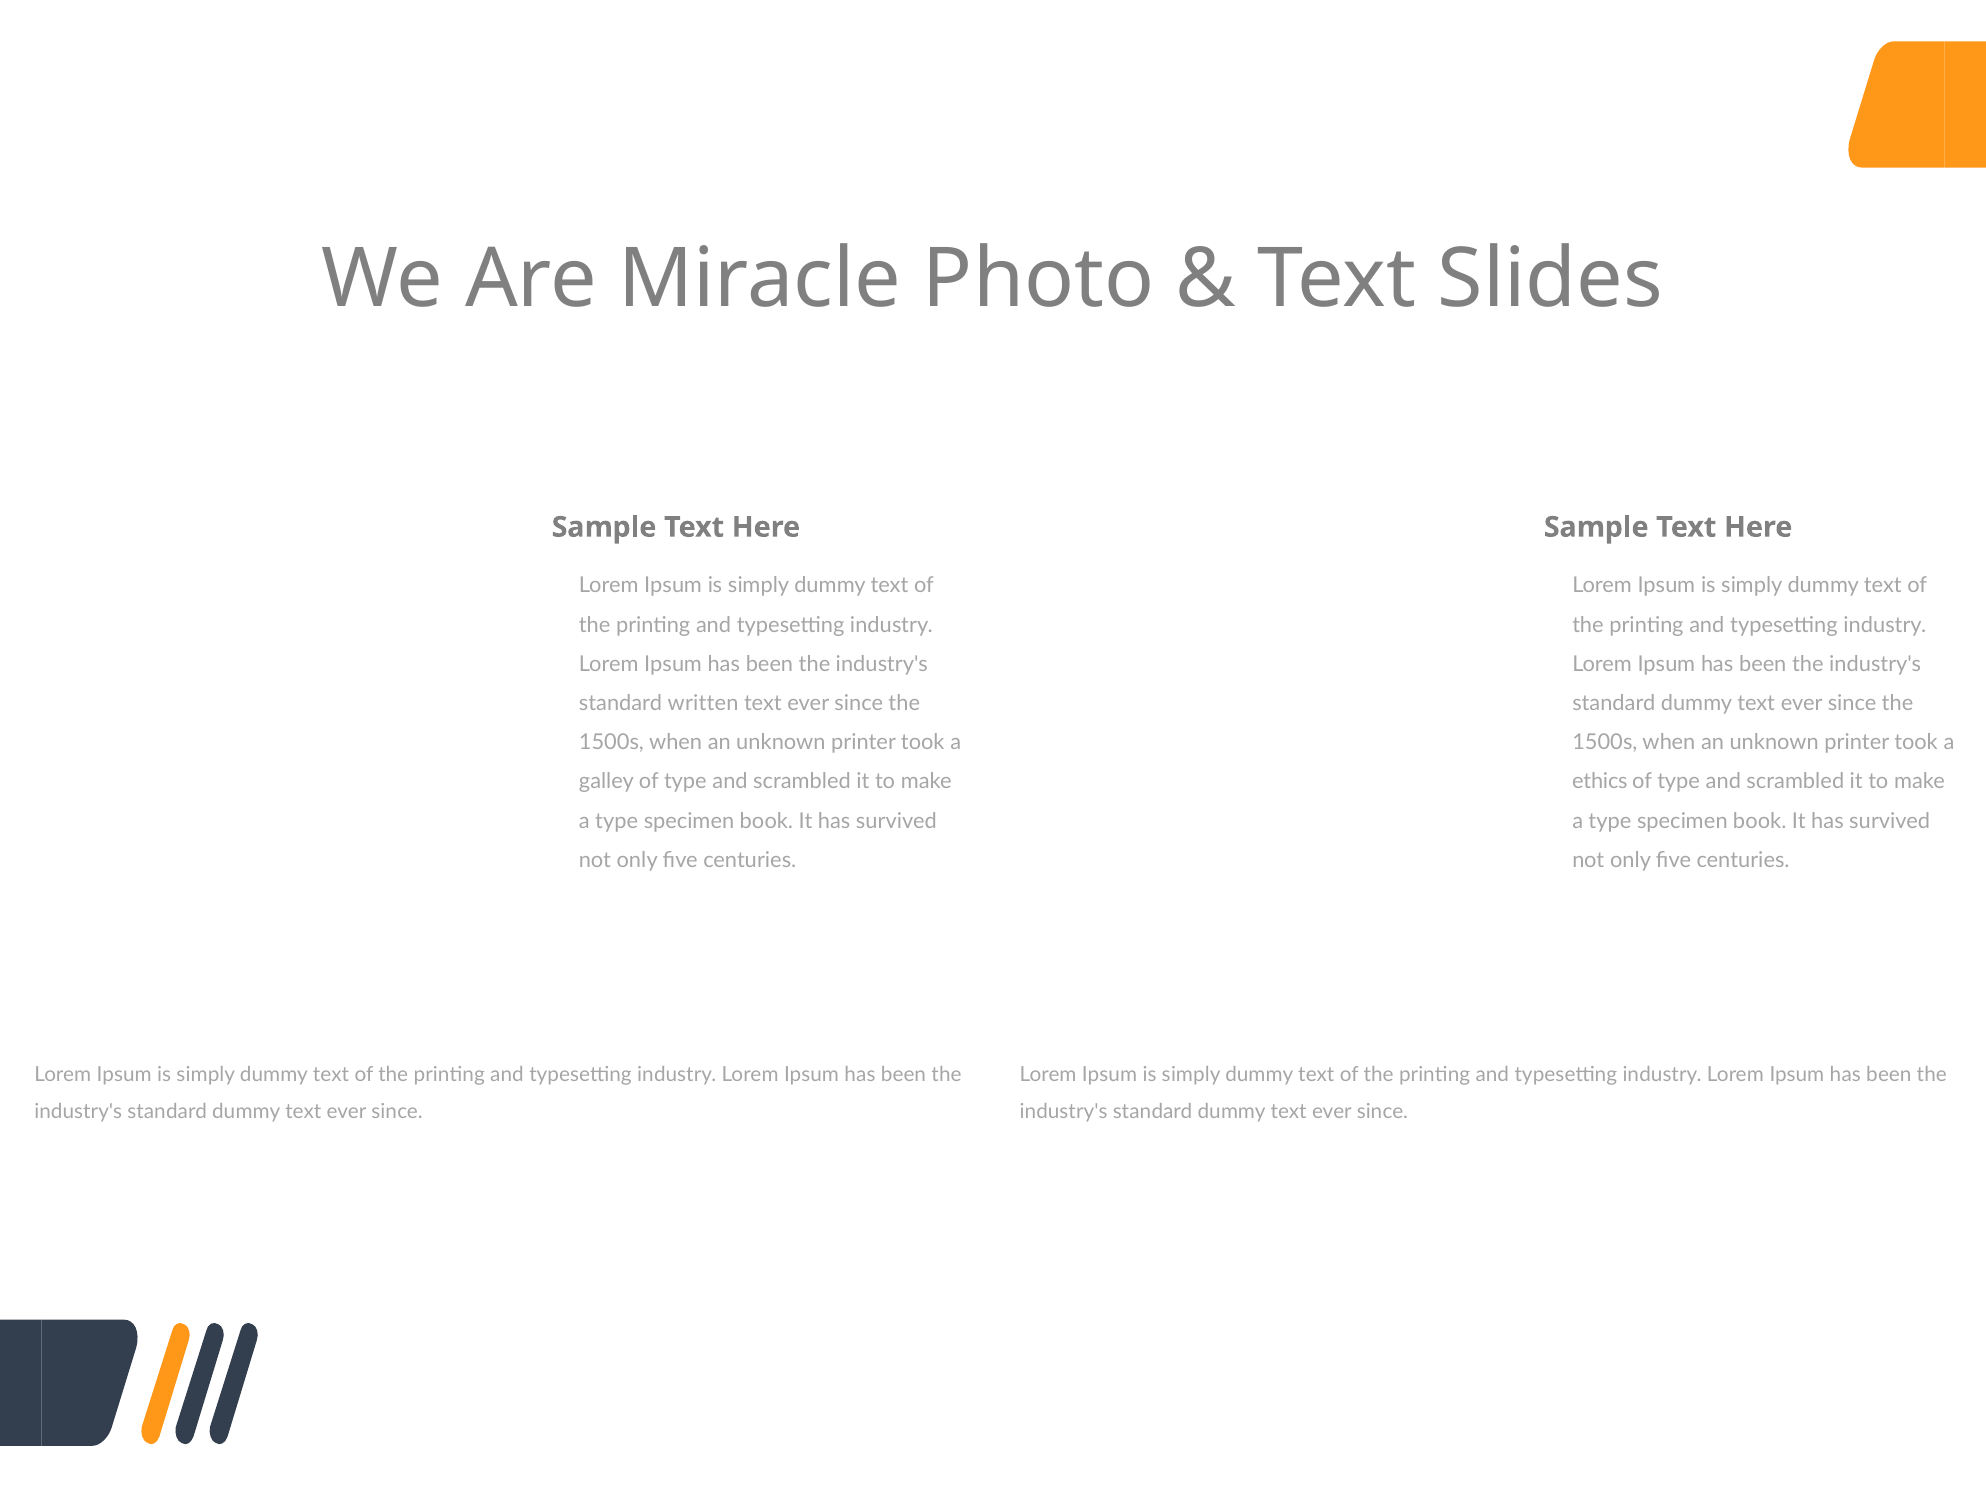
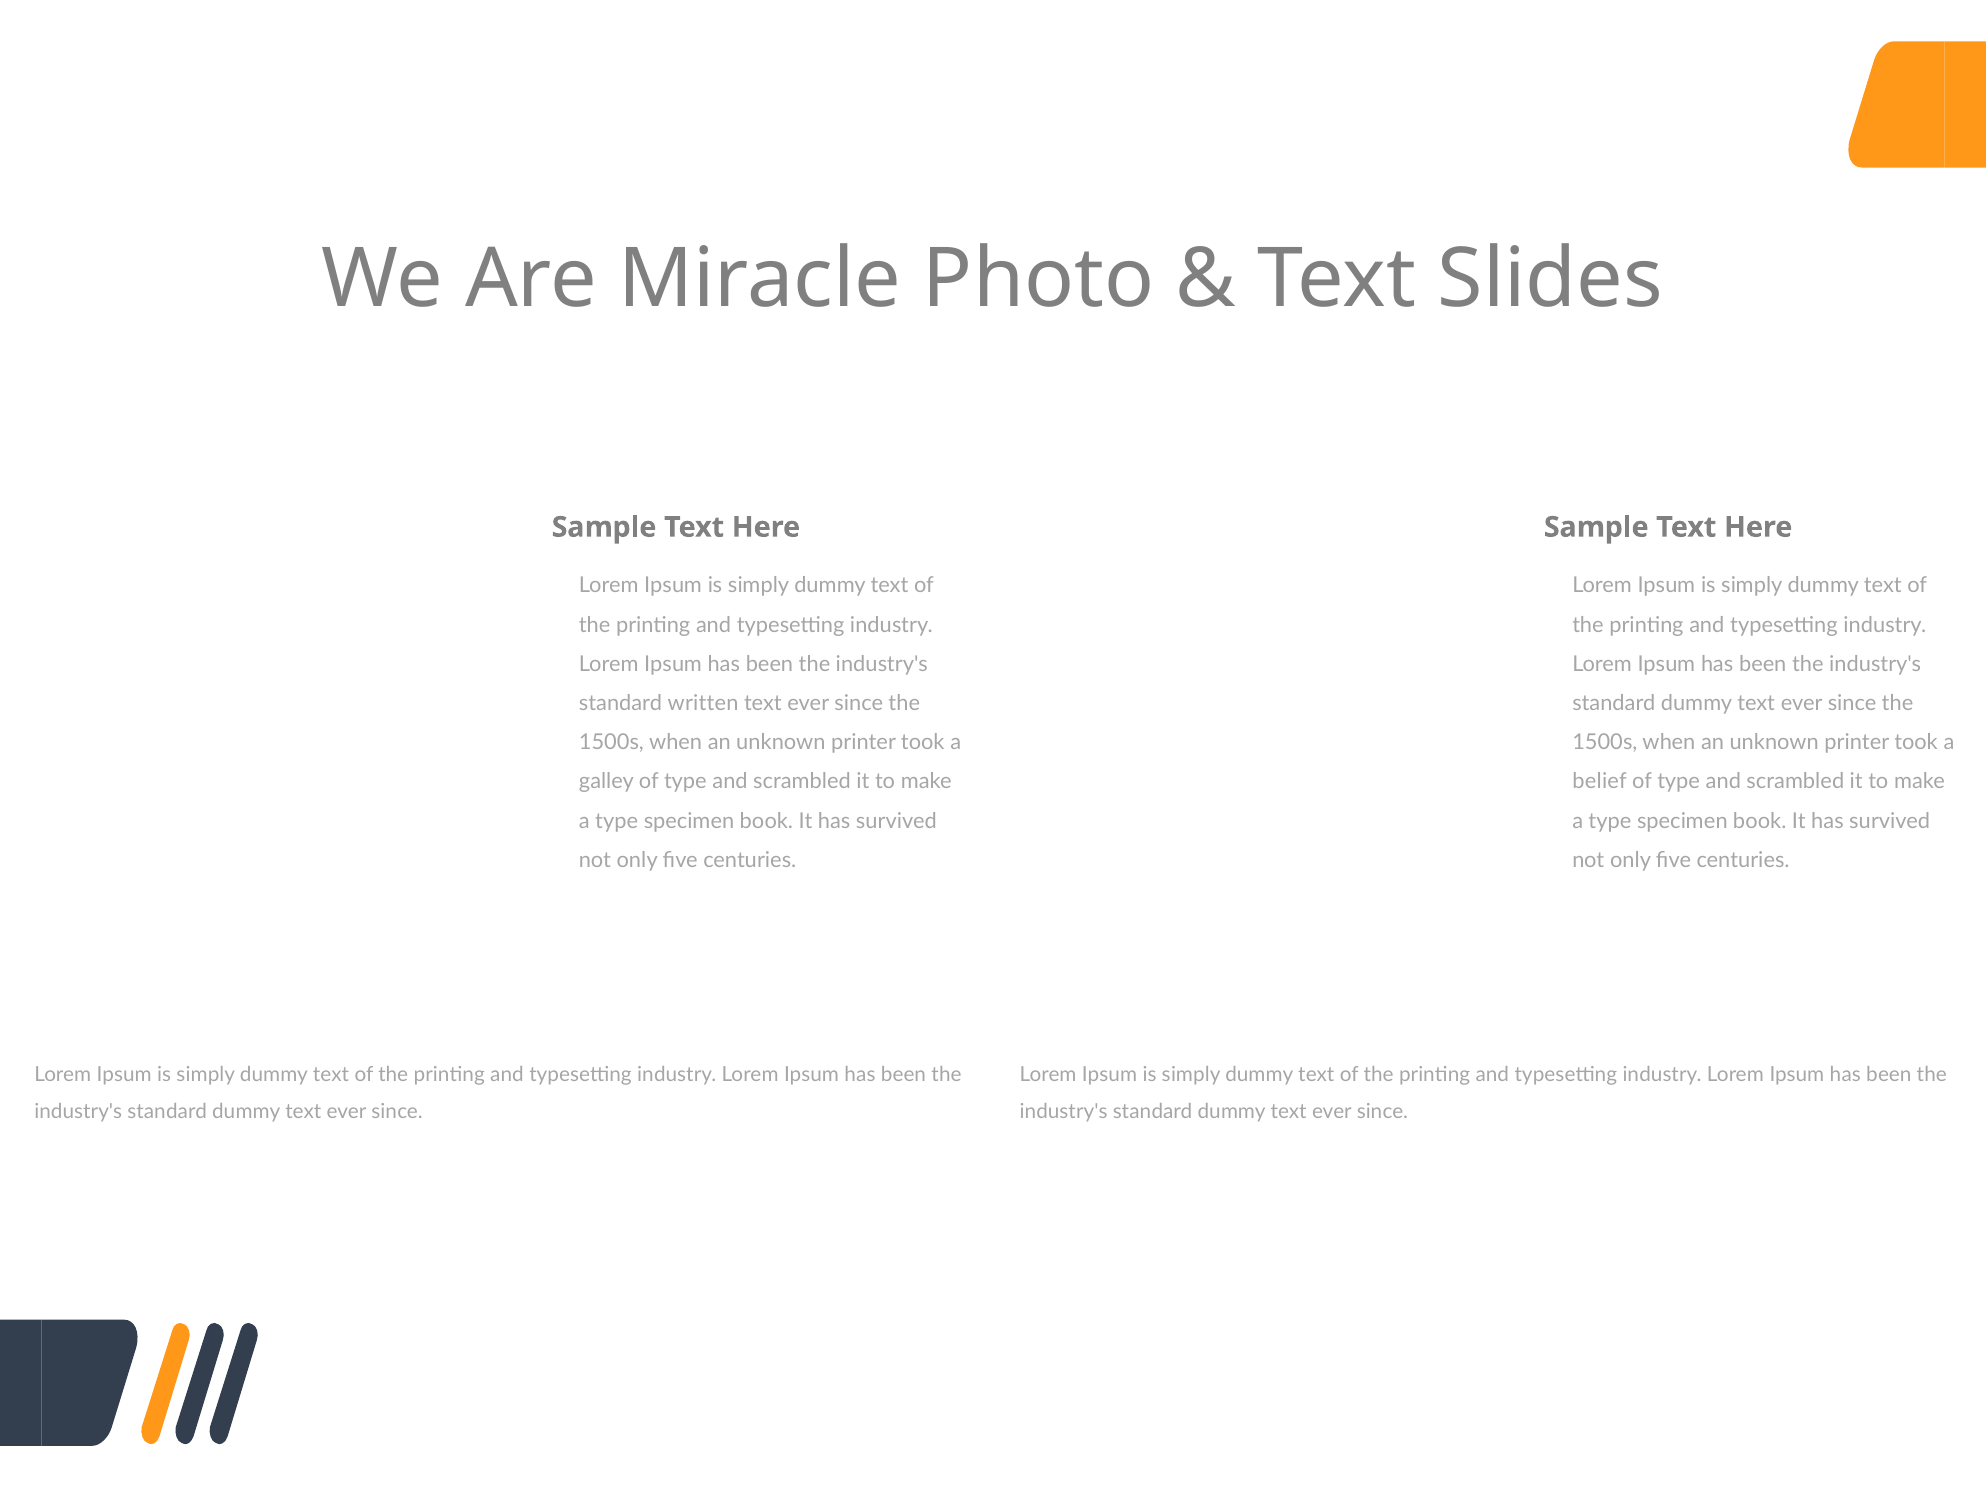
ethics: ethics -> belief (1600, 782)
